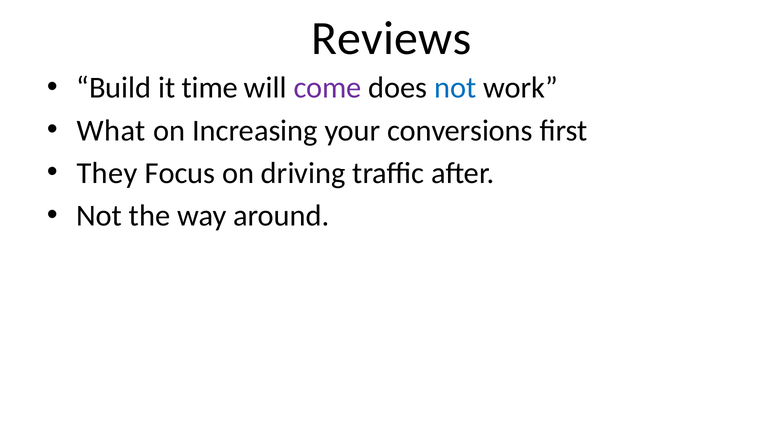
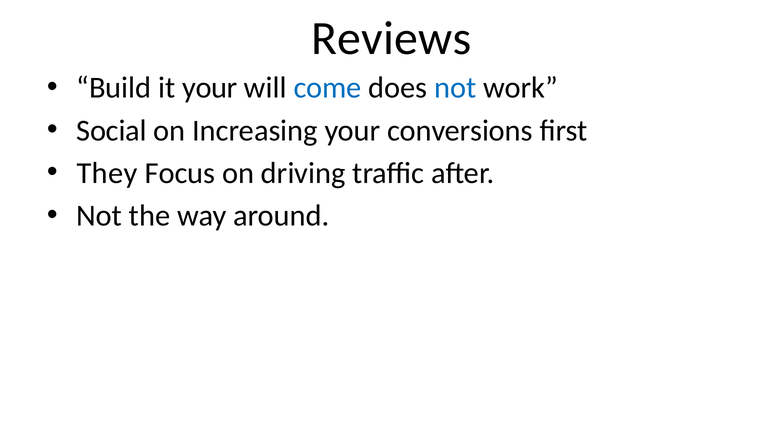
it time: time -> your (210, 88)
come colour: purple -> blue (328, 88)
What: What -> Social (112, 131)
